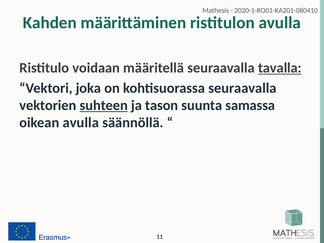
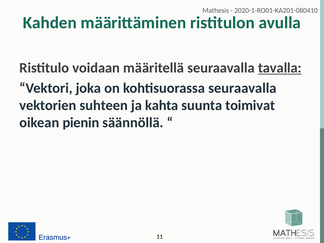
suhteen underline: present -> none (104, 105)
tason: tason -> kahta (162, 105)
samassa: samassa -> toimivat (250, 105)
oikean avulla: avulla -> pienin (81, 123)
